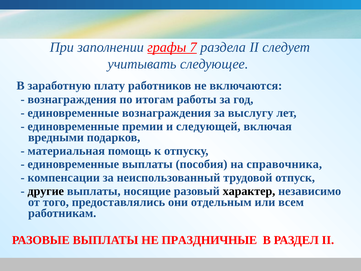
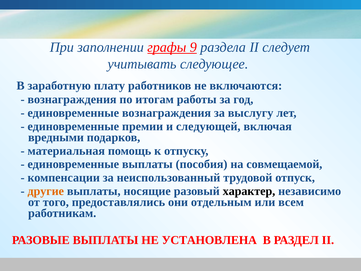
7: 7 -> 9 (193, 47)
справочника: справочника -> совмещаемой (284, 164)
другие colour: black -> orange (46, 191)
ПРАЗДНИЧНЫЕ: ПРАЗДНИЧНЫЕ -> УСТАНОВЛЕНА (209, 240)
